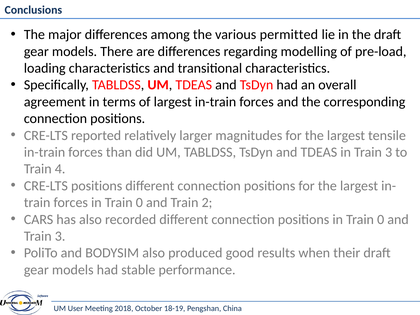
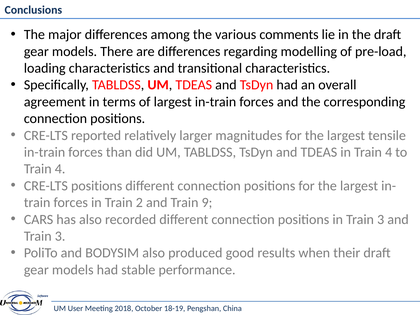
permitted: permitted -> comments (289, 35)
in Train 3: 3 -> 4 (389, 152)
forces in Train 0: 0 -> 2 (139, 203)
2: 2 -> 9 (207, 203)
positions in Train 0: 0 -> 3 (381, 219)
